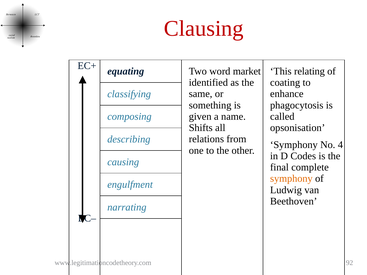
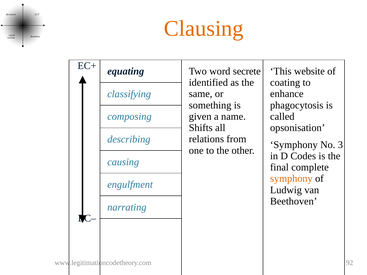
Clausing colour: red -> orange (204, 29)
relating: relating -> website (309, 71)
market: market -> secrete (247, 71)
4: 4 -> 3 (340, 145)
